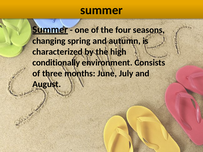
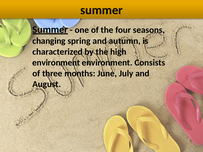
conditionally: conditionally -> environment (56, 63)
